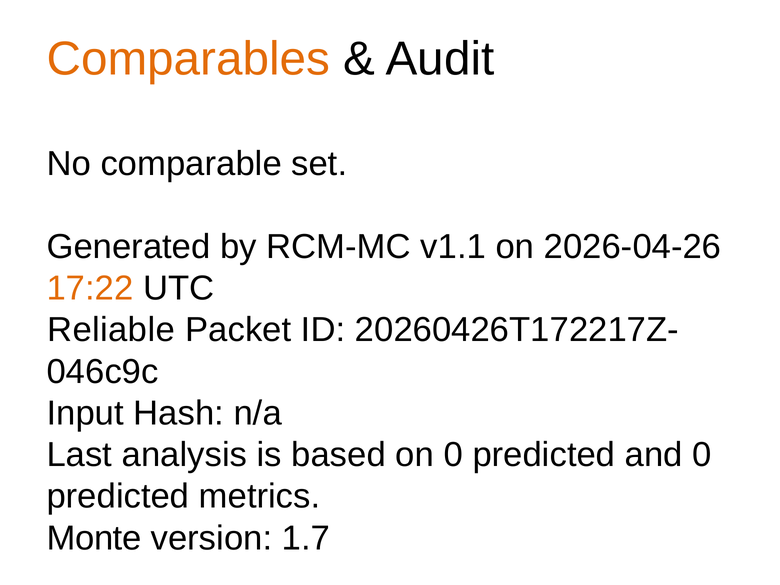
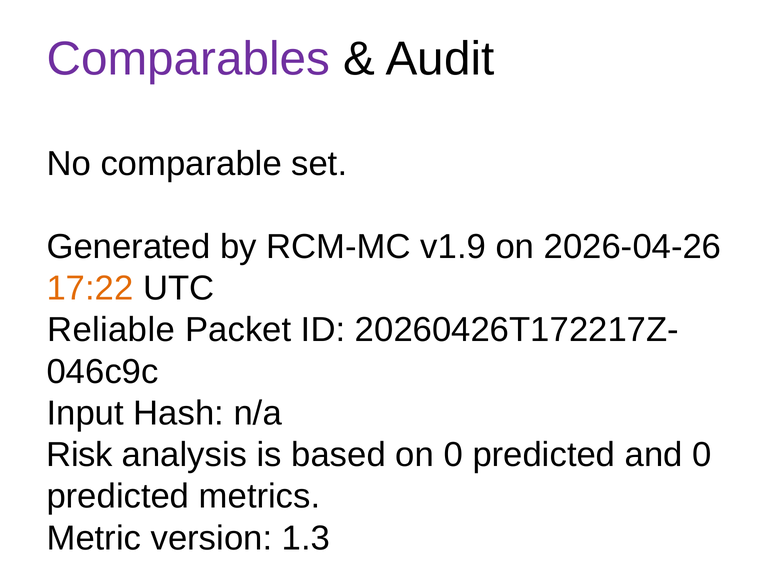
Comparables colour: orange -> purple (188, 59)
v1.1: v1.1 -> v1.9 (453, 247)
Last: Last -> Risk (80, 455)
Monte: Monte -> Metric (94, 538)
1.7: 1.7 -> 1.3 (306, 538)
